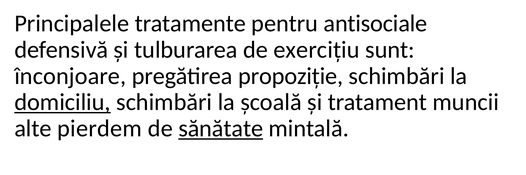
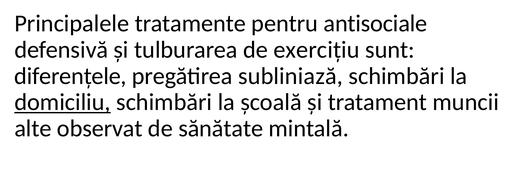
înconjoare: înconjoare -> diferențele (70, 76)
propoziție: propoziție -> subliniază (291, 76)
pierdem: pierdem -> observat (100, 129)
sănătate underline: present -> none (221, 129)
